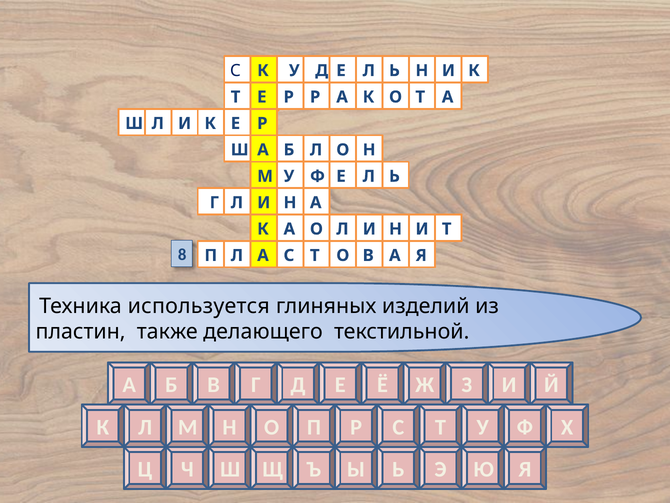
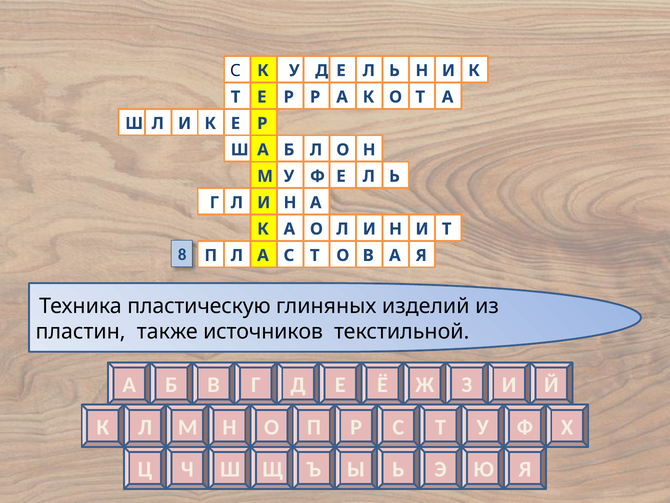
используется: используется -> пластическую (199, 306)
делающего: делающего -> источников (263, 331)
